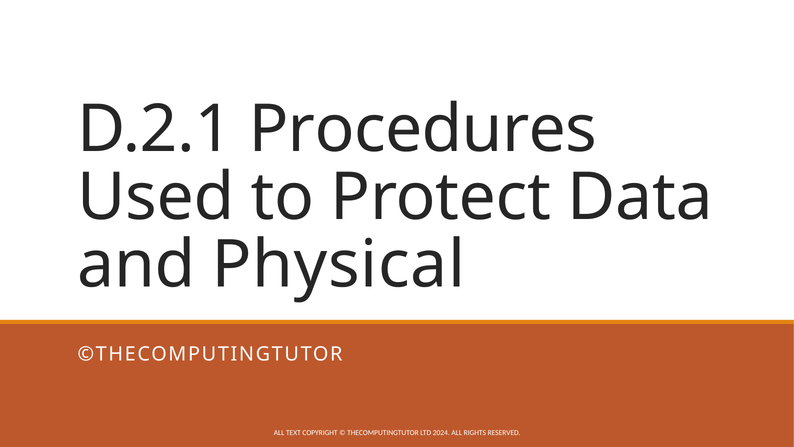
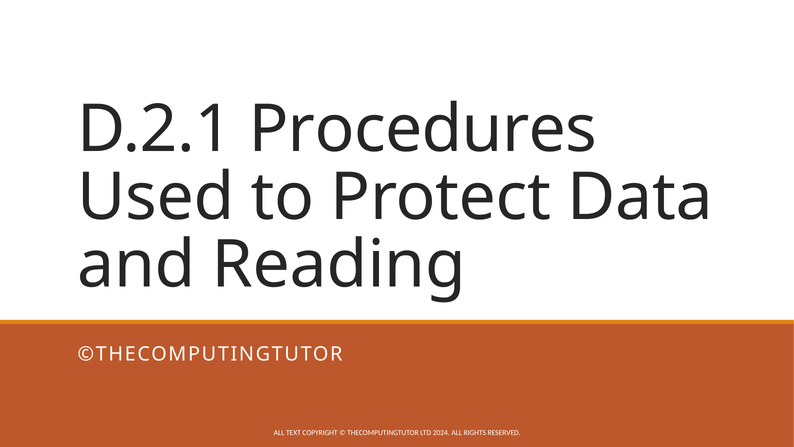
Physical: Physical -> Reading (339, 265)
